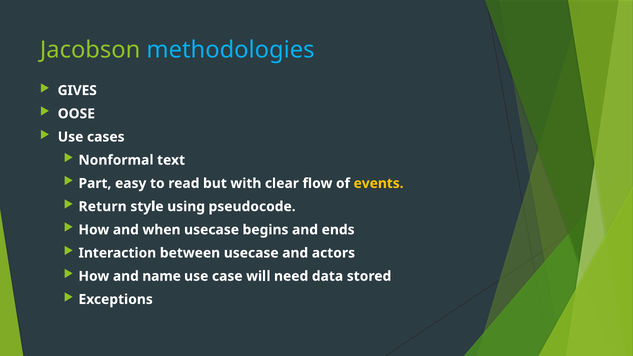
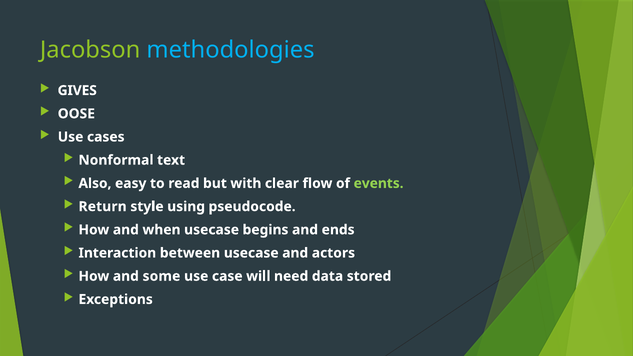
Part: Part -> Also (95, 183)
events colour: yellow -> light green (379, 183)
name: name -> some (161, 276)
